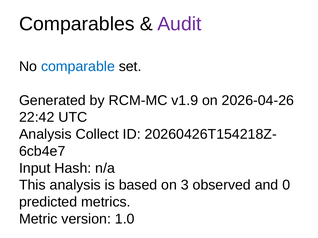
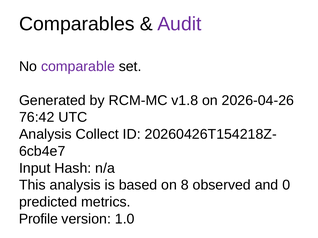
comparable colour: blue -> purple (78, 67)
v1.9: v1.9 -> v1.8 (185, 101)
22:42: 22:42 -> 76:42 (37, 118)
3: 3 -> 8 (185, 185)
Metric: Metric -> Profile (38, 219)
